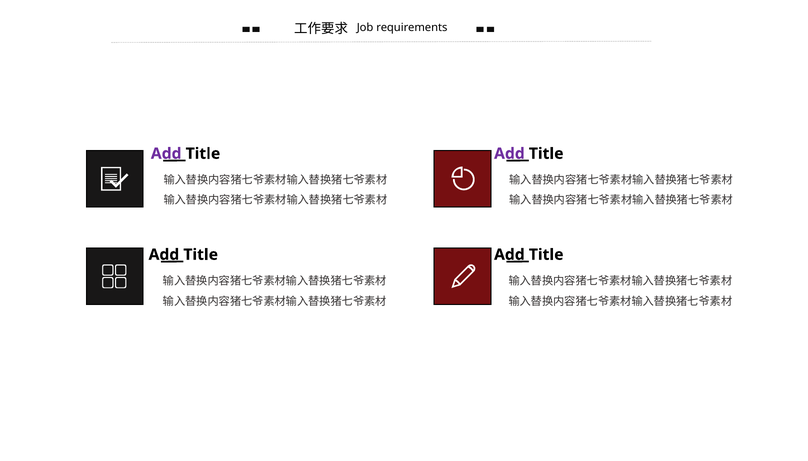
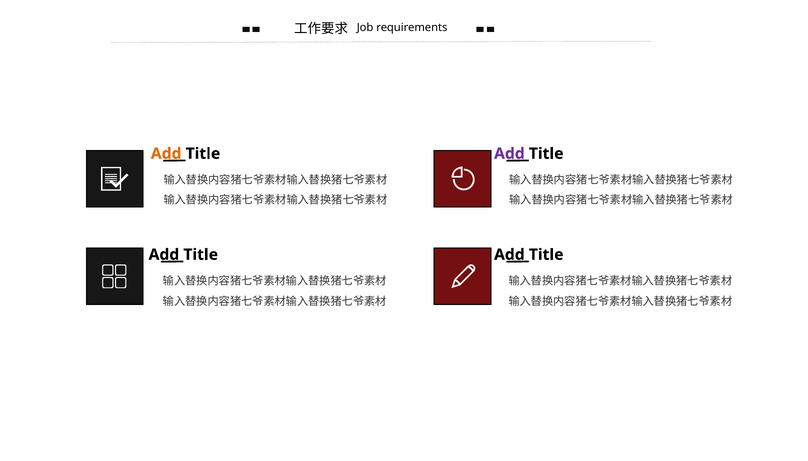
Add colour: purple -> orange (166, 154)
